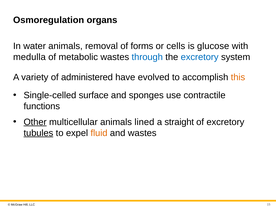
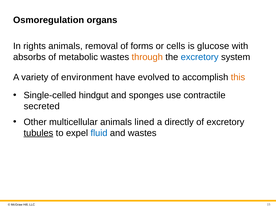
water: water -> rights (35, 46)
medulla: medulla -> absorbs (29, 57)
through colour: blue -> orange (147, 57)
administered: administered -> environment (87, 77)
surface: surface -> hindgut (94, 95)
functions: functions -> secreted (42, 106)
Other underline: present -> none (35, 122)
straight: straight -> directly (179, 122)
fluid colour: orange -> blue (99, 133)
